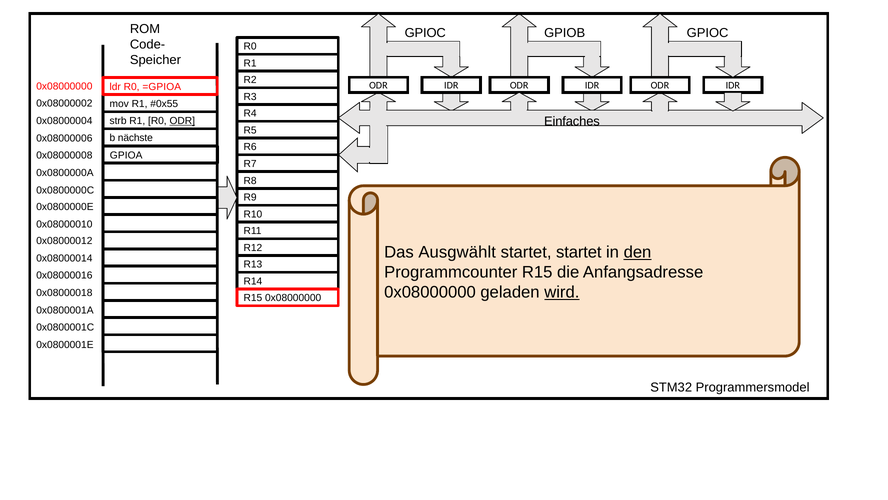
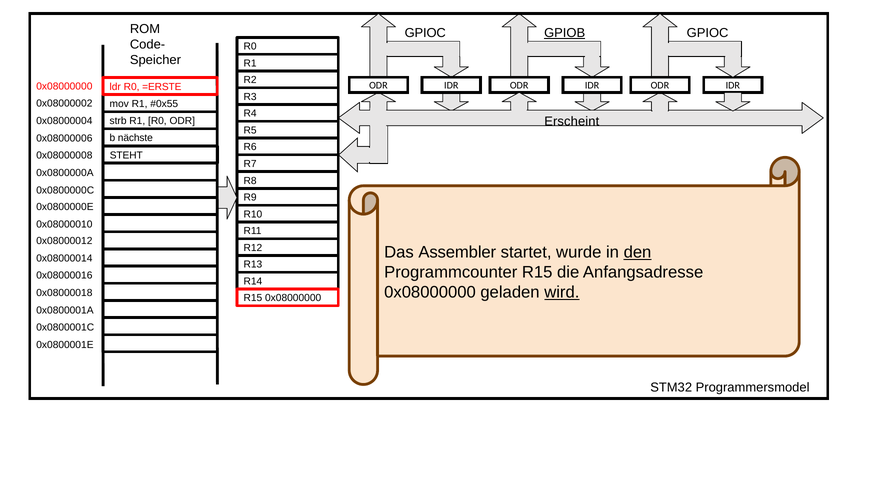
GPIOB underline: none -> present (565, 33)
=GPIOA: =GPIOA -> =ERSTE (162, 87)
Einfaches: Einfaches -> Erscheint (572, 121)
ODR underline: present -> none (182, 121)
GPIOA: GPIOA -> STEHT (126, 155)
Ausgwählt: Ausgwählt -> Assembler (457, 252)
startet startet: startet -> wurde (579, 252)
